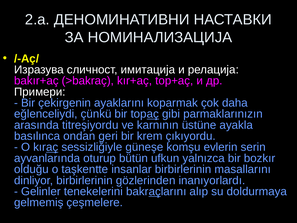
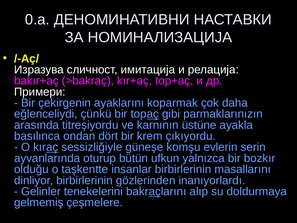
2.a: 2.a -> 0.a (37, 20)
geri: geri -> dört (108, 136)
